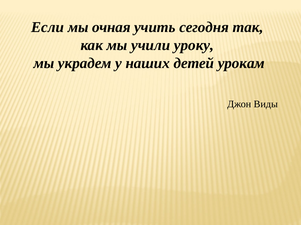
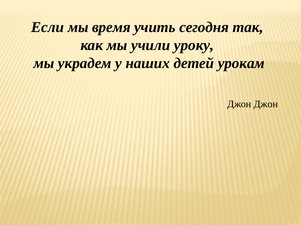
очная: очная -> время (111, 27)
Джон Виды: Виды -> Джон (266, 104)
